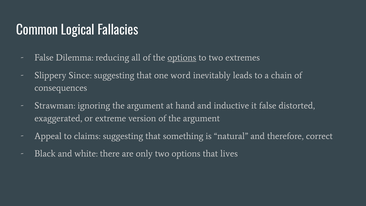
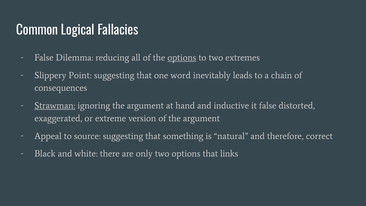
Since: Since -> Point (80, 75)
Strawman underline: none -> present (55, 106)
claims: claims -> source (87, 136)
lives: lives -> links (229, 154)
